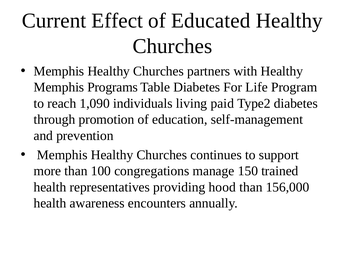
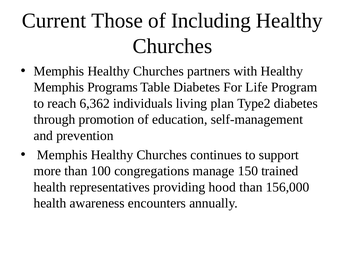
Effect: Effect -> Those (117, 21)
Educated: Educated -> Including (211, 21)
1,090: 1,090 -> 6,362 (95, 103)
paid: paid -> plan (222, 103)
